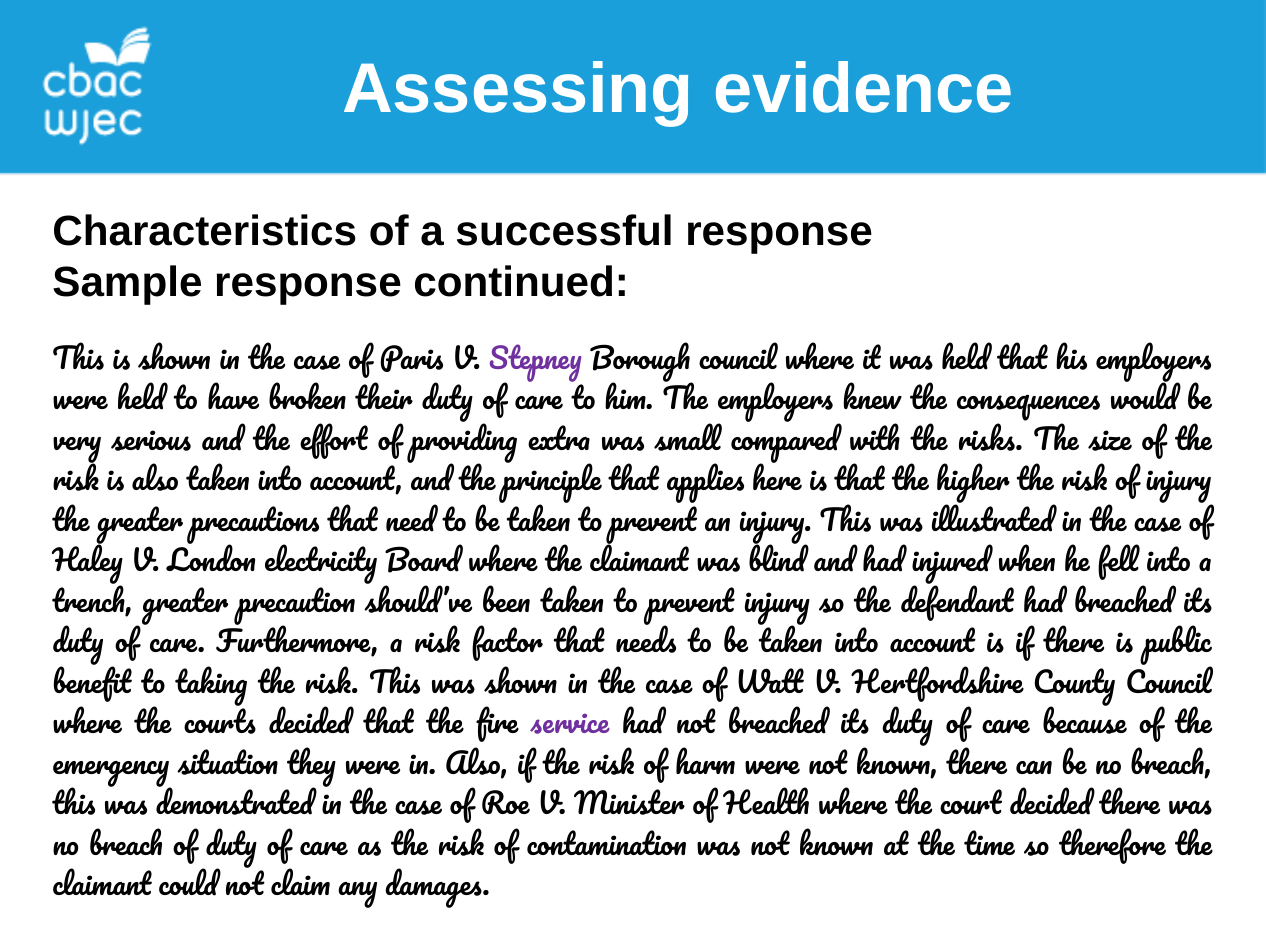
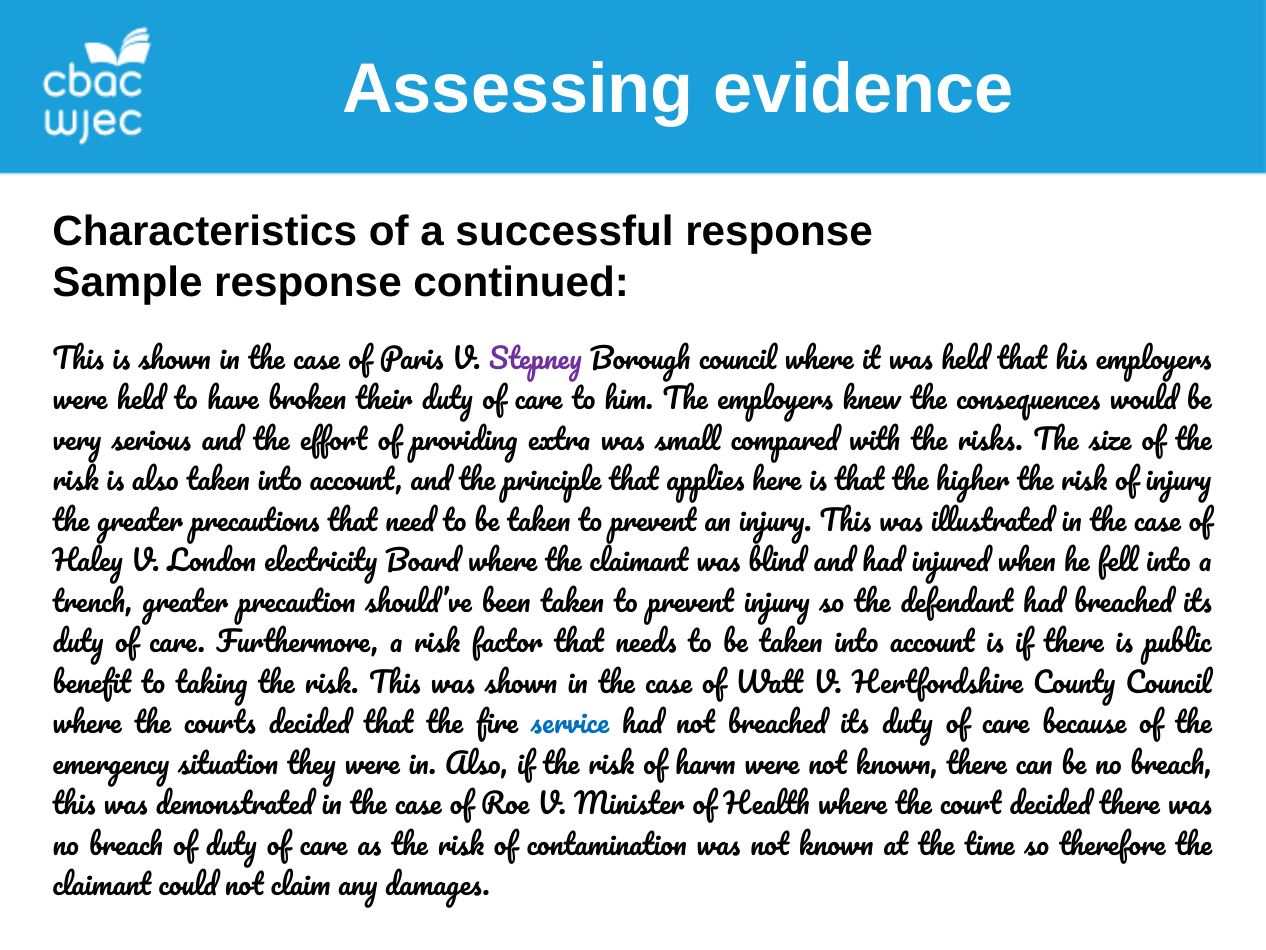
service colour: purple -> blue (570, 724)
